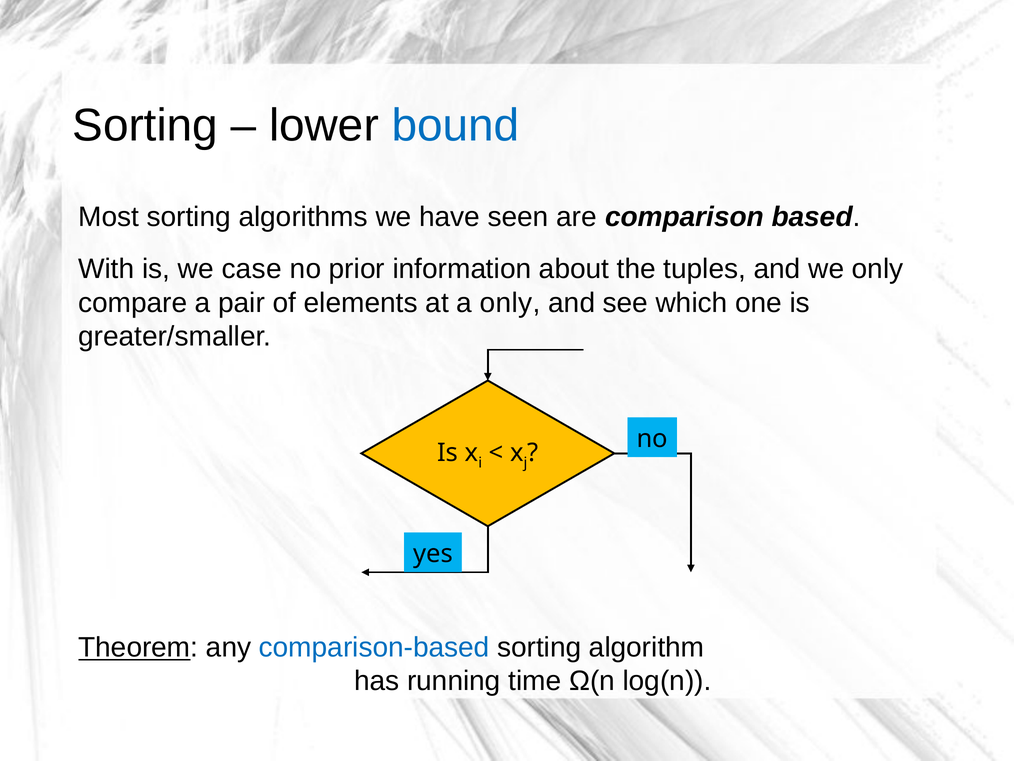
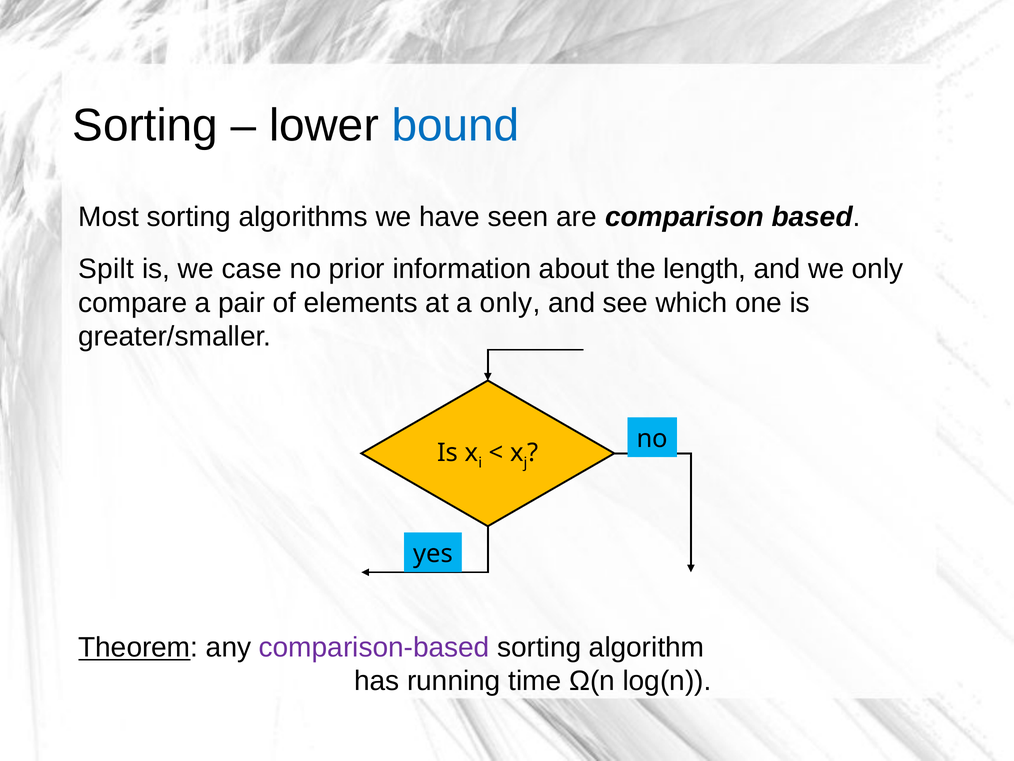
With: With -> Spilt (106, 269)
tuples: tuples -> length (705, 269)
comparison-based colour: blue -> purple (374, 647)
